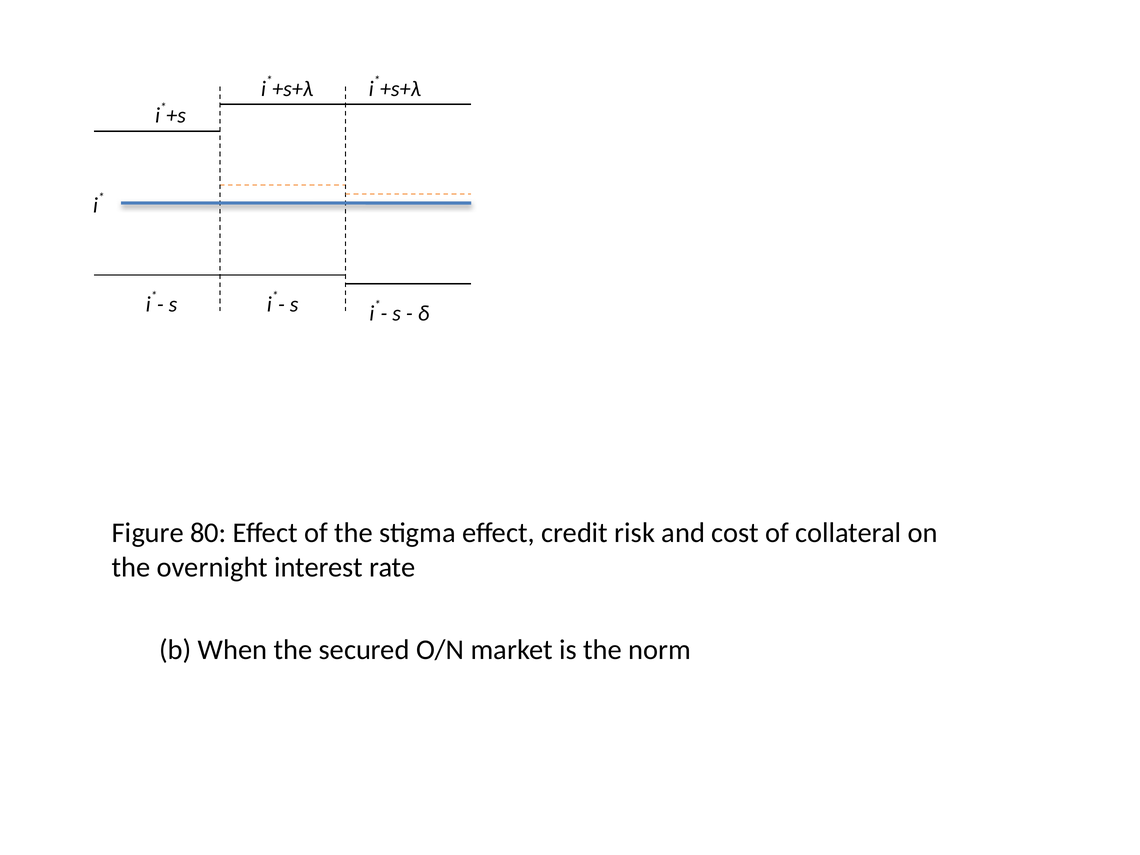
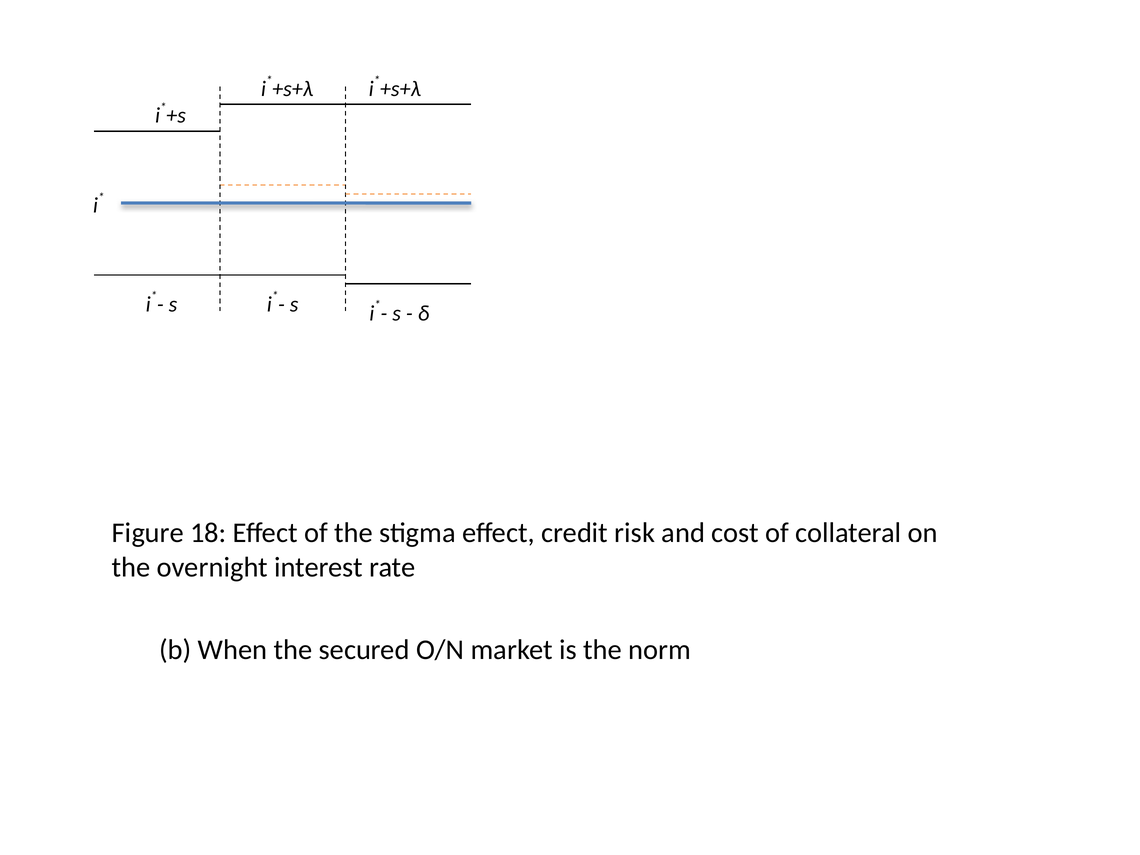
80: 80 -> 18 (208, 533)
